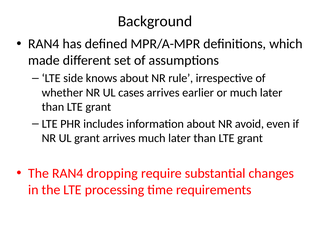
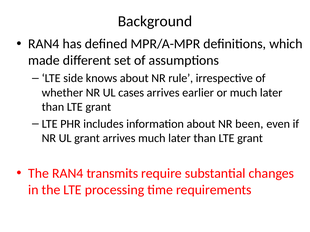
avoid: avoid -> been (249, 124)
dropping: dropping -> transmits (112, 174)
